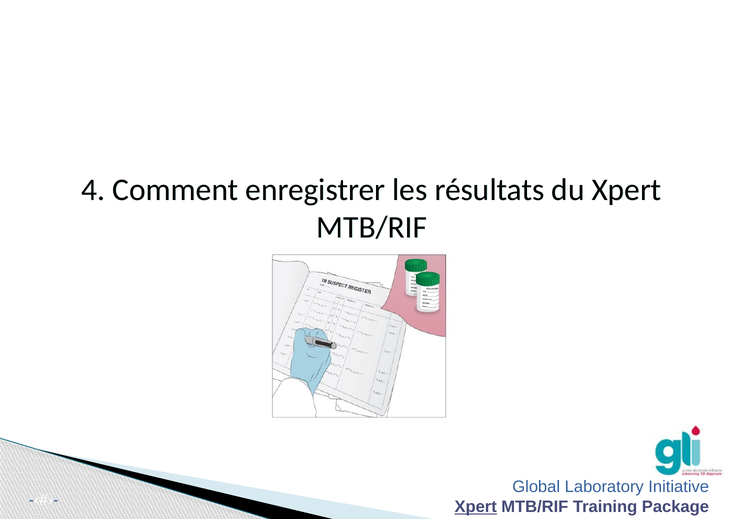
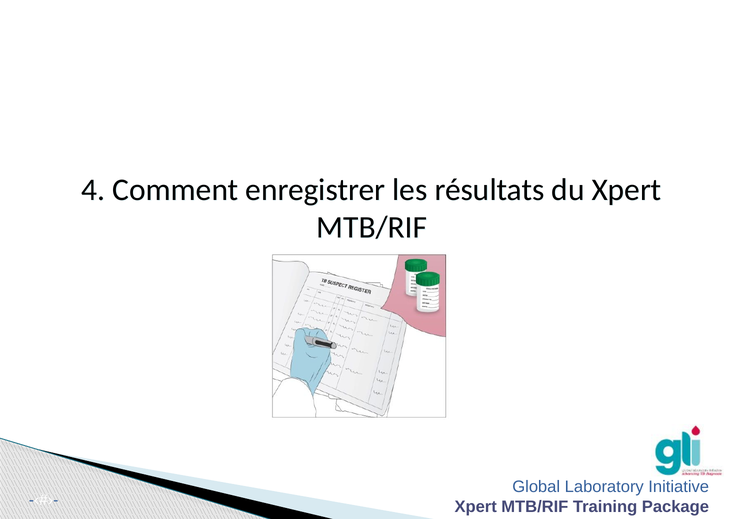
Xpert underline: present -> none (476, 507)
